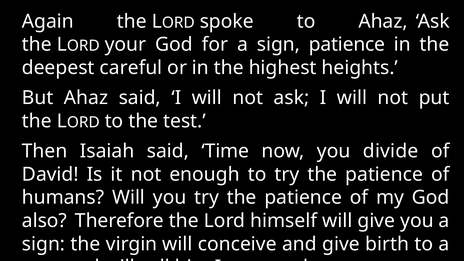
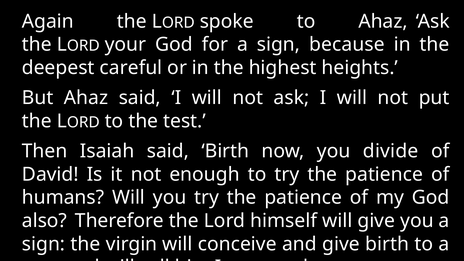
sign patience: patience -> because (347, 45)
said Time: Time -> Birth (225, 151)
